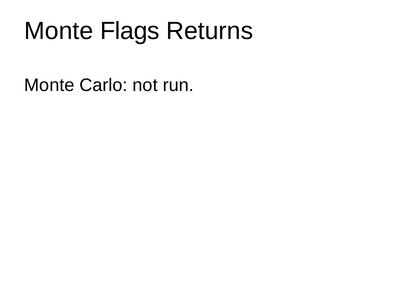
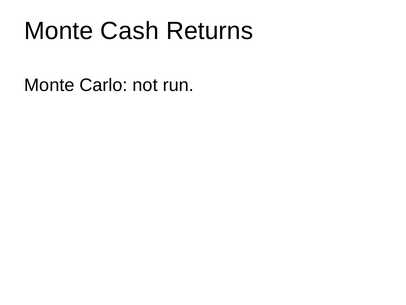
Flags: Flags -> Cash (130, 31)
